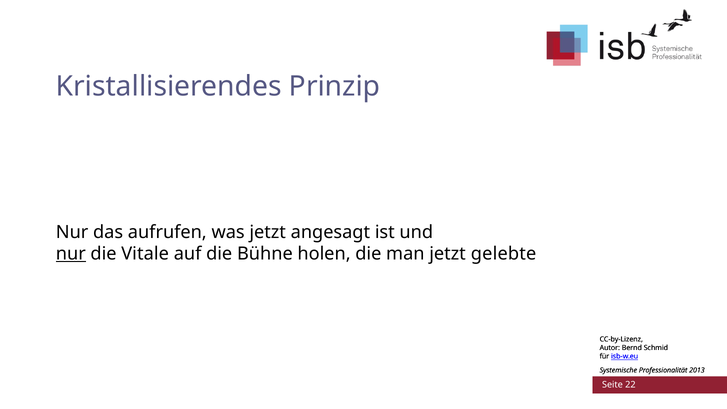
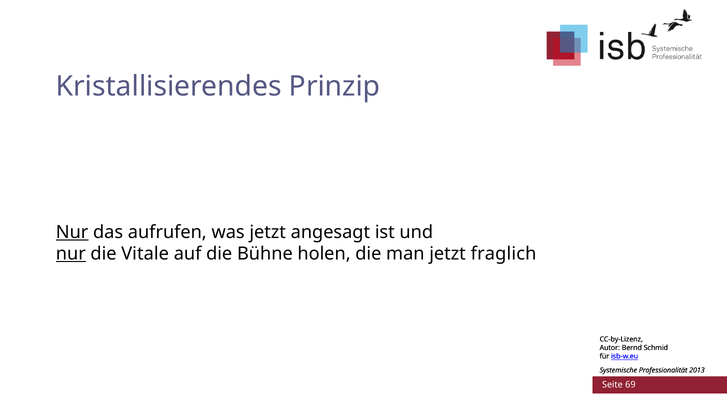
Nur underline: none -> present (72, 232)
gelebte: gelebte -> fraglich (504, 254)
22: 22 -> 69 (630, 385)
